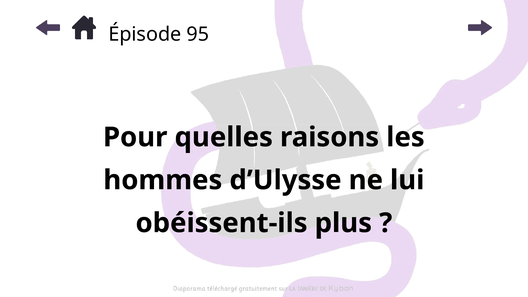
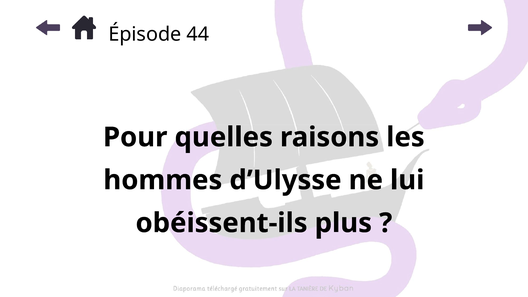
95: 95 -> 44 (198, 34)
